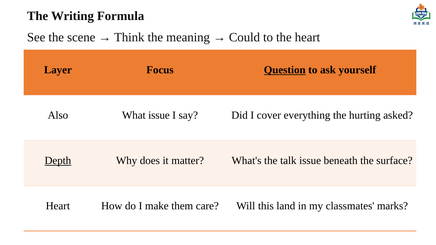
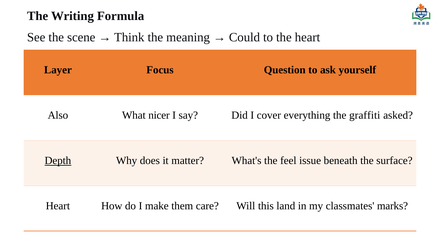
Question underline: present -> none (285, 70)
What issue: issue -> nicer (159, 115)
hurting: hurting -> graffiti (365, 115)
talk: talk -> feel (288, 161)
